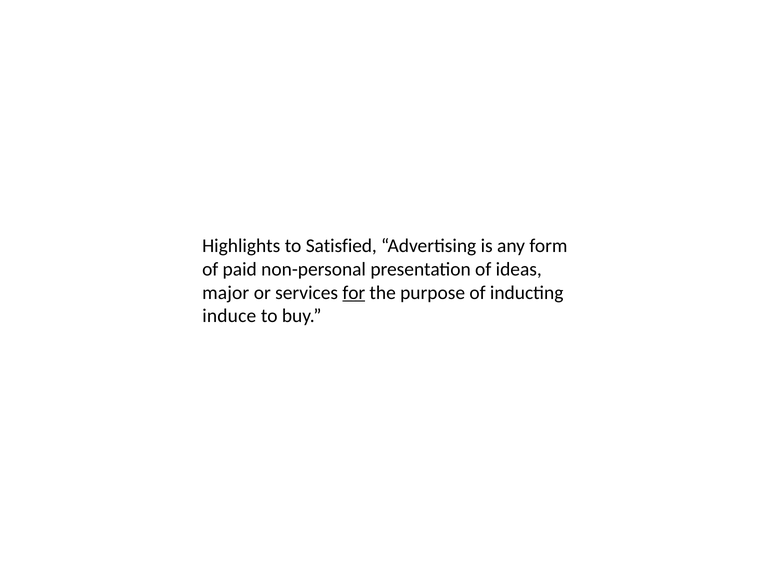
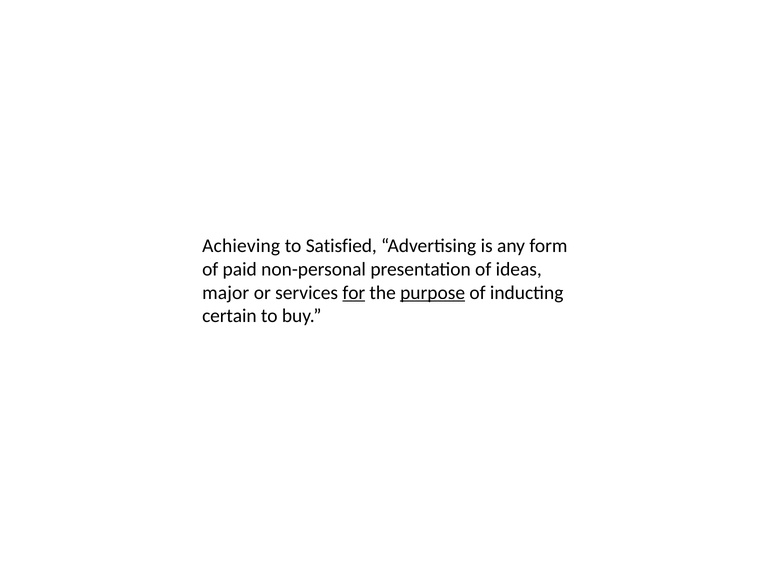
Highlights: Highlights -> Achieving (241, 246)
purpose underline: none -> present (433, 292)
induce: induce -> certain (229, 316)
